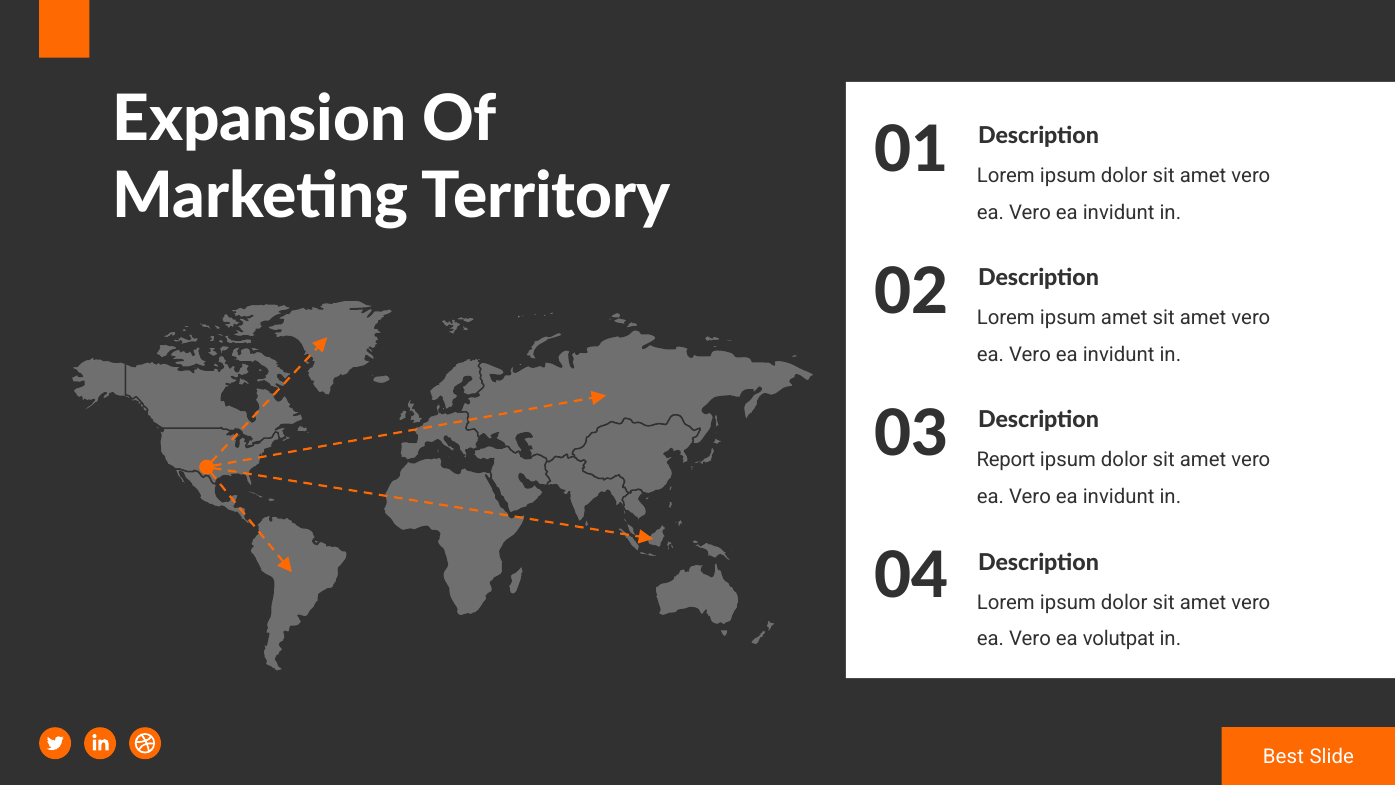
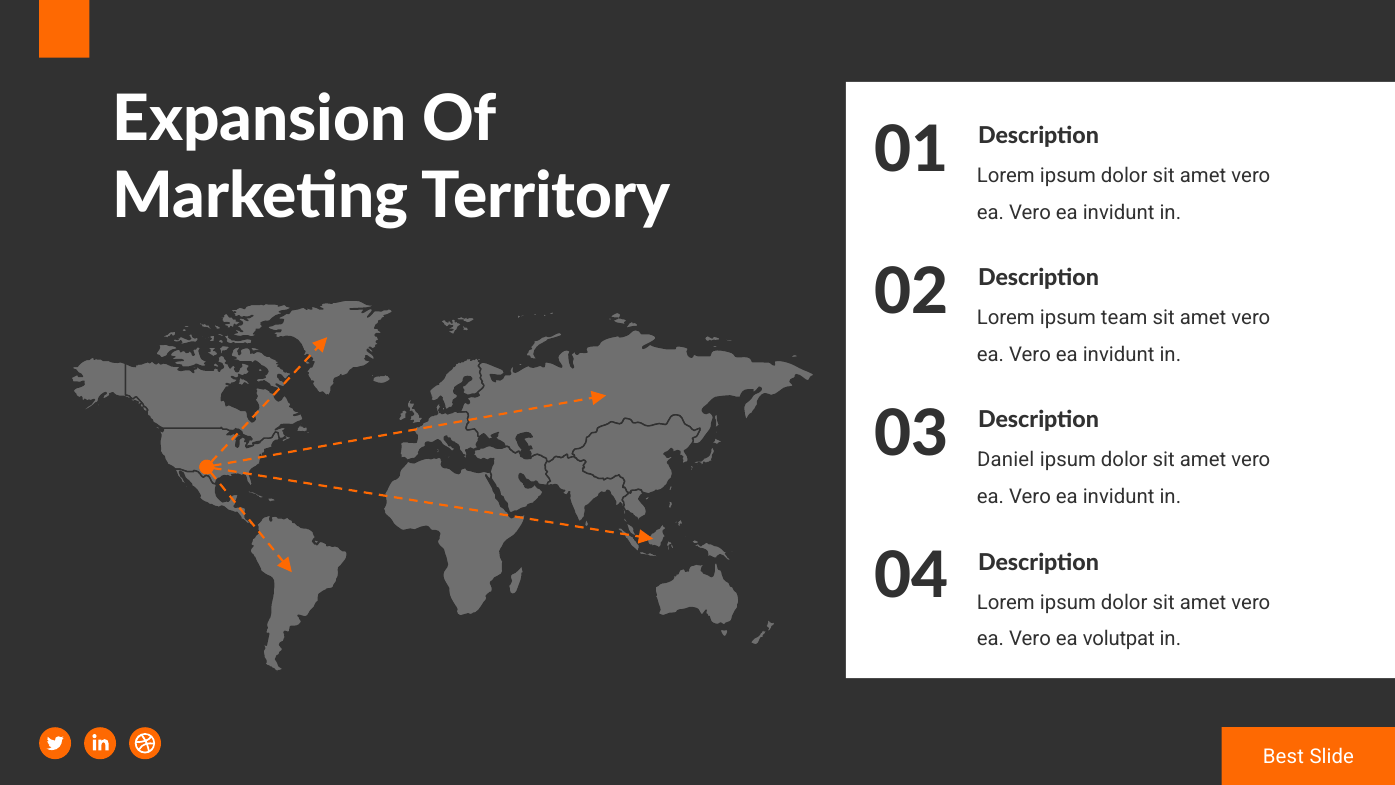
ipsum amet: amet -> team (1124, 318)
Report: Report -> Daniel (1006, 460)
